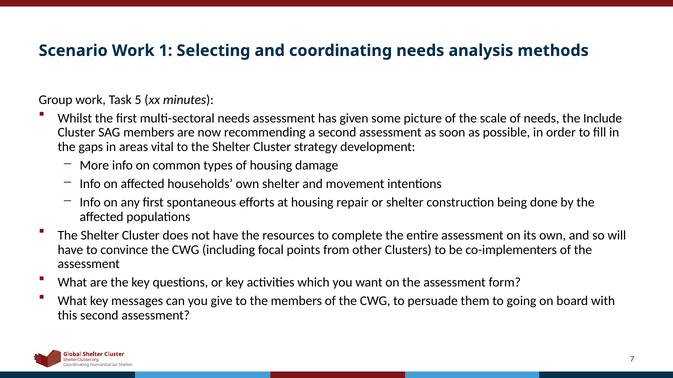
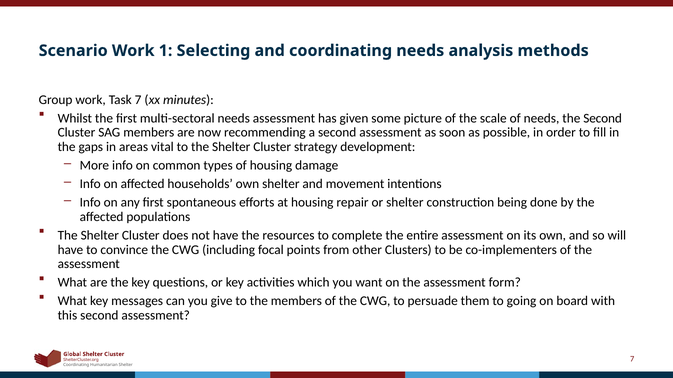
Task 5: 5 -> 7 (138, 100)
the Include: Include -> Second (603, 118)
